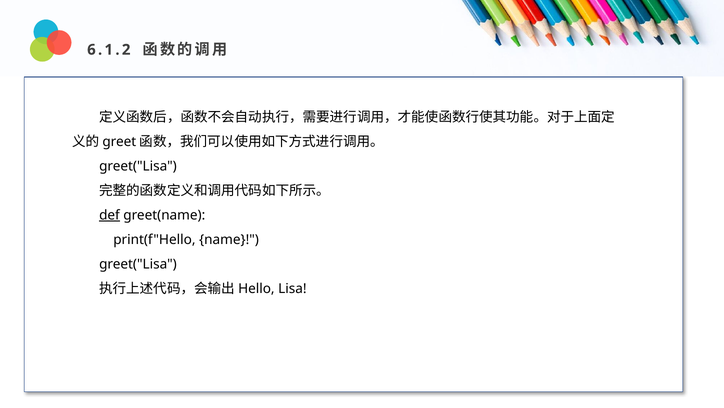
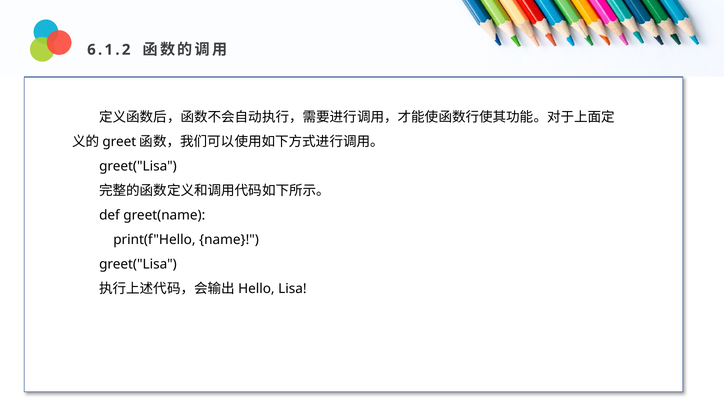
def underline: present -> none (109, 215)
